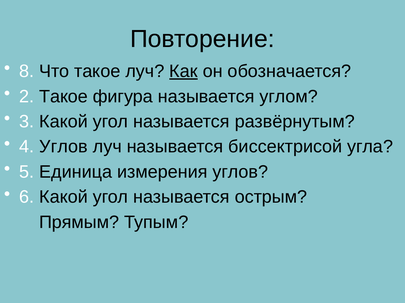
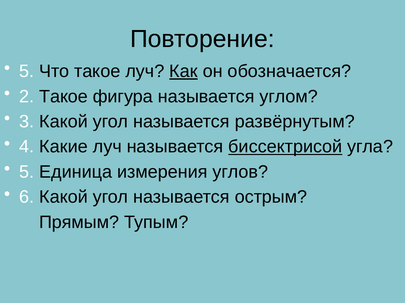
8: 8 -> 5 (27, 71)
4 Углов: Углов -> Какие (64, 147)
биссектрисой underline: none -> present (285, 147)
